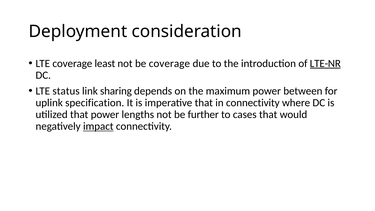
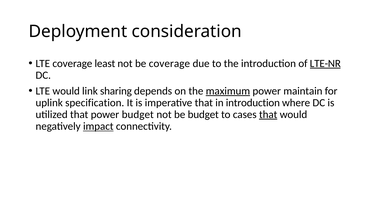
LTE status: status -> would (66, 91)
maximum underline: none -> present (228, 91)
between: between -> maintain (303, 91)
in connectivity: connectivity -> introduction (253, 103)
power lengths: lengths -> budget (138, 114)
be further: further -> budget (203, 114)
that underline: none -> present (268, 114)
